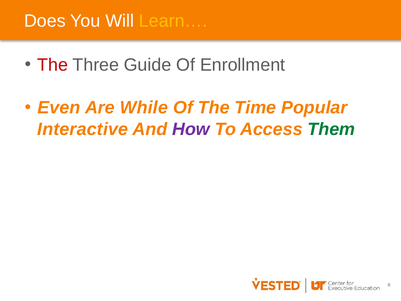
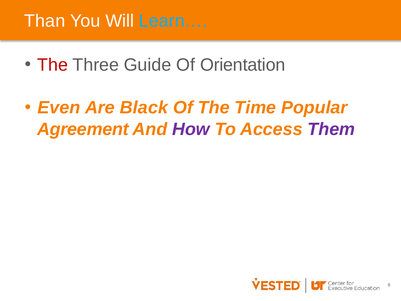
Does: Does -> Than (45, 21)
Learn… colour: yellow -> light blue (173, 21)
Enrollment: Enrollment -> Orientation (243, 65)
While: While -> Black (144, 108)
Interactive: Interactive -> Agreement (83, 129)
Them colour: green -> purple (331, 129)
